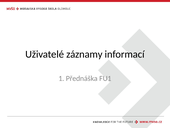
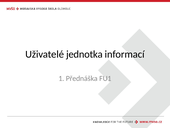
záznamy: záznamy -> jednotka (84, 54)
